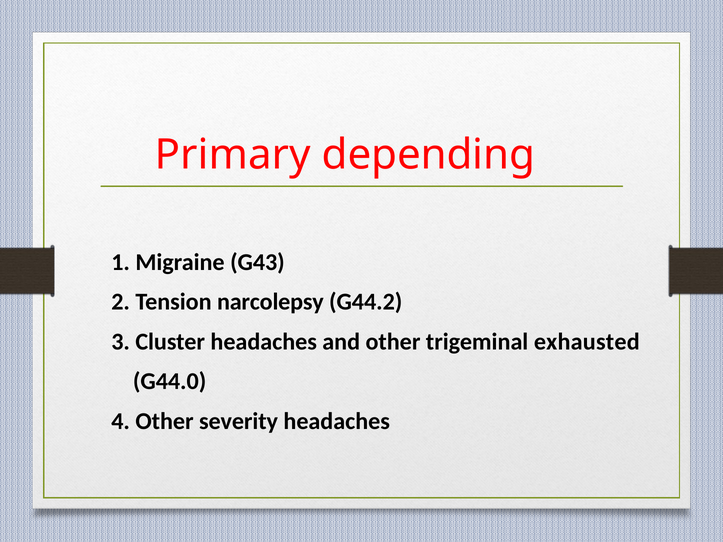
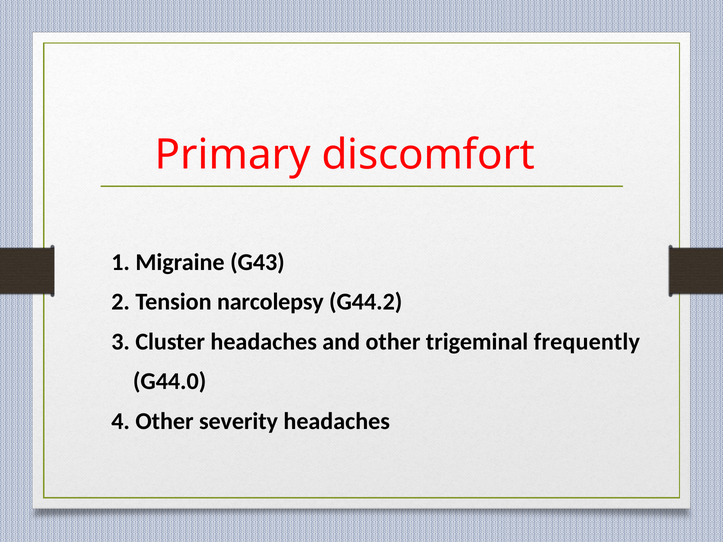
depending: depending -> discomfort (428, 155)
exhausted: exhausted -> frequently (587, 342)
